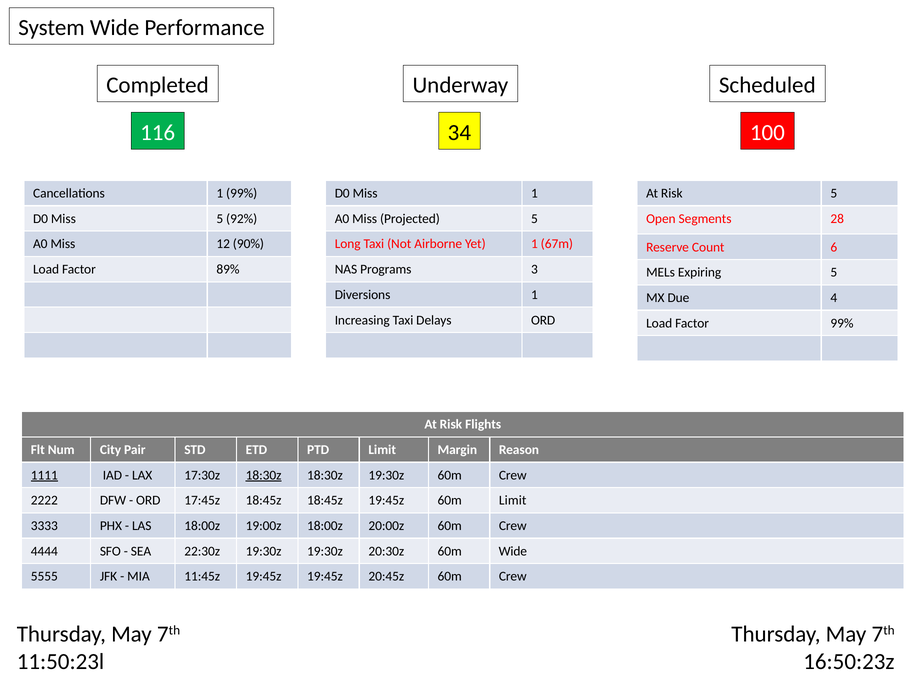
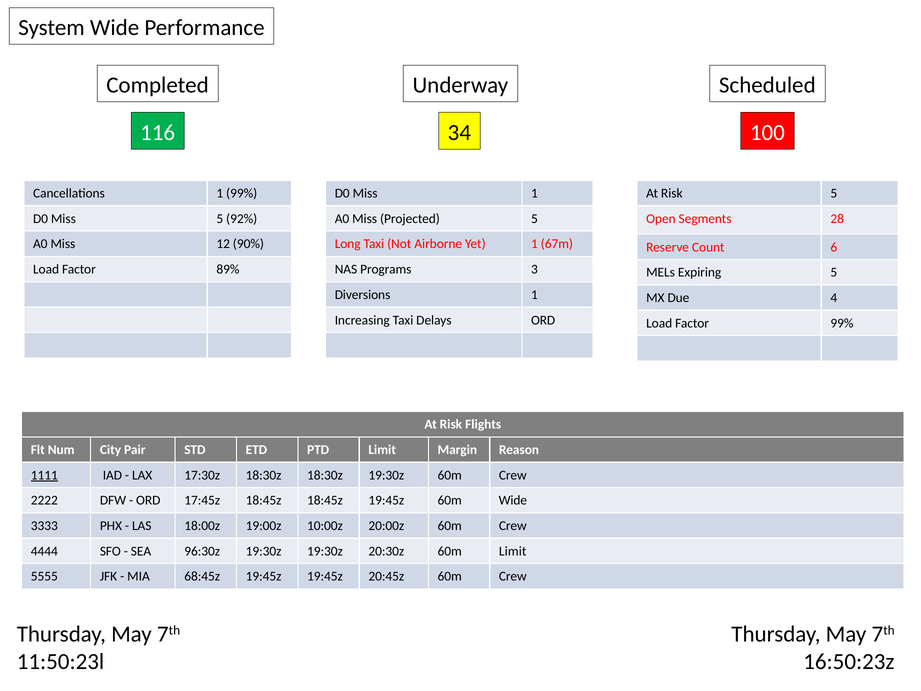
18:30z underline: present -> none (264, 475)
60m Limit: Limit -> Wide (513, 500)
19:00z 18:00z: 18:00z -> 10:00z (325, 526)
22:30z: 22:30z -> 96:30z (202, 551)
60m Wide: Wide -> Limit (513, 551)
11:45z: 11:45z -> 68:45z (202, 576)
